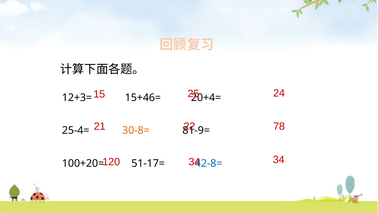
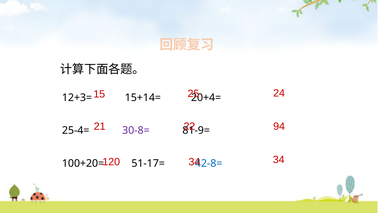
15+46=: 15+46= -> 15+14= (143, 97)
78: 78 -> 94 (279, 126)
30-8= colour: orange -> purple (136, 130)
